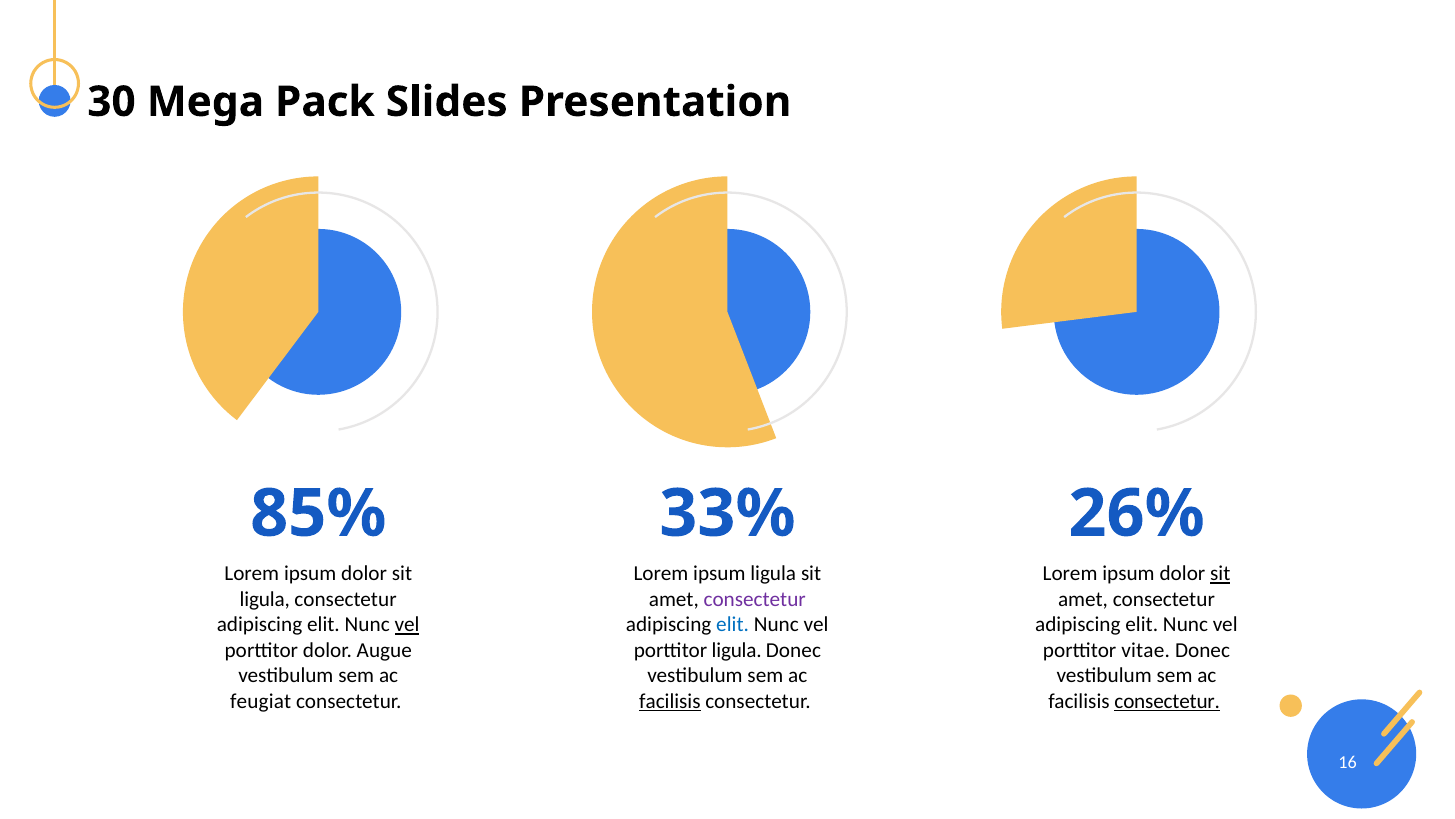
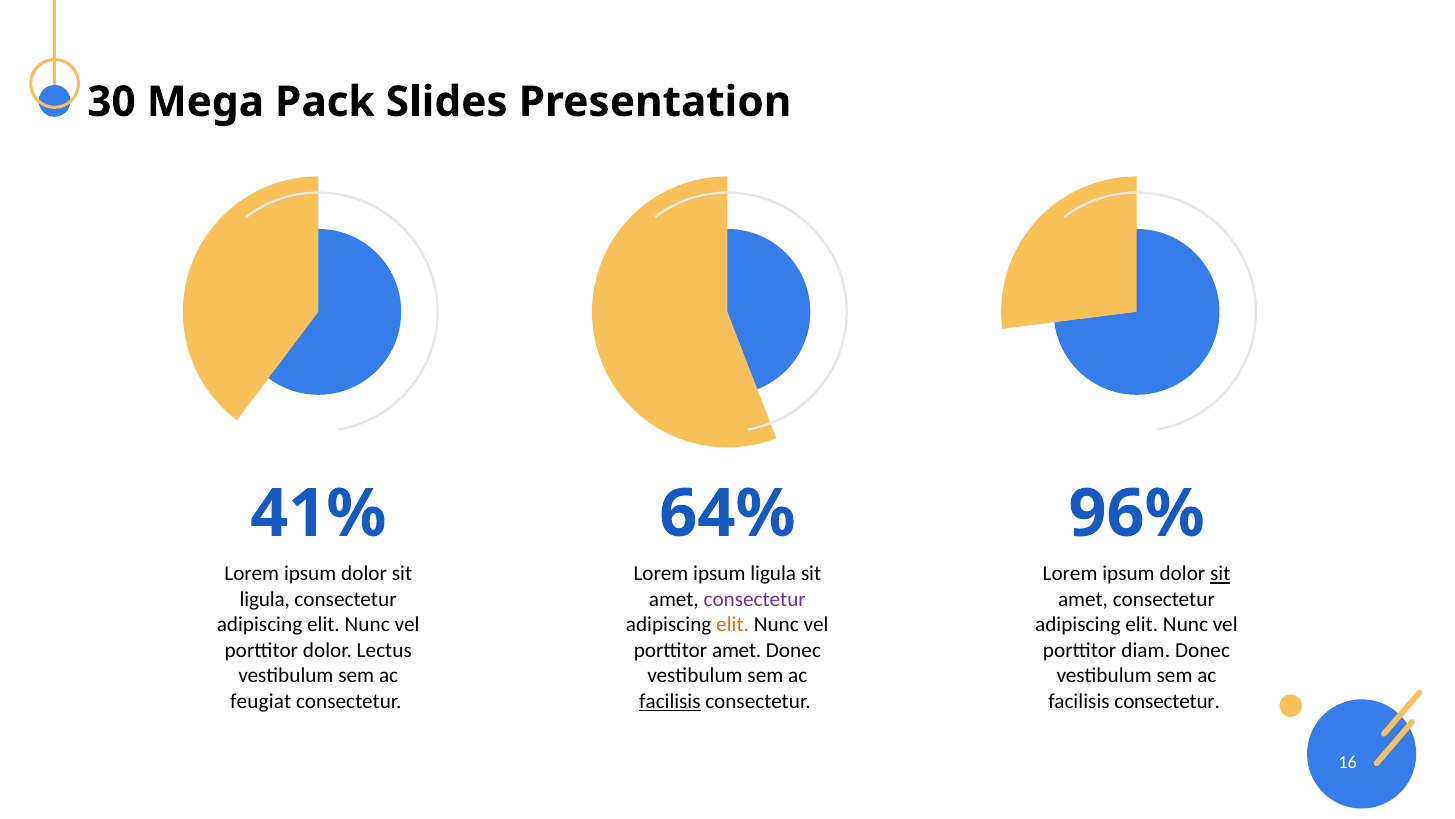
85%: 85% -> 41% (318, 513)
33%: 33% -> 64% (727, 513)
26%: 26% -> 96% (1137, 513)
vel underline: present -> none (407, 624)
elit colour: blue -> orange (733, 624)
Augue: Augue -> Lectus (384, 650)
porttitor ligula: ligula -> amet (737, 650)
vitae: vitae -> diam (1146, 650)
consectetur underline: present -> none (1167, 701)
